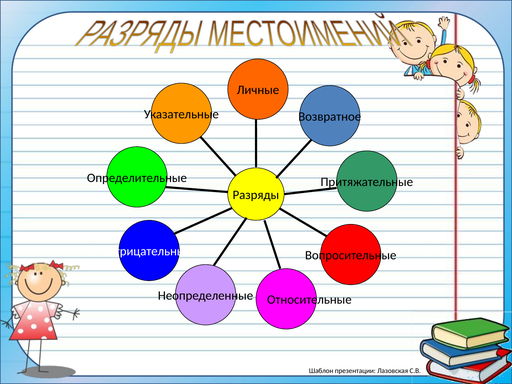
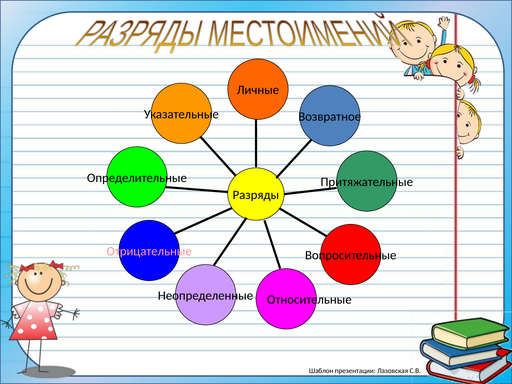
Отрицательные colour: white -> pink (149, 251)
